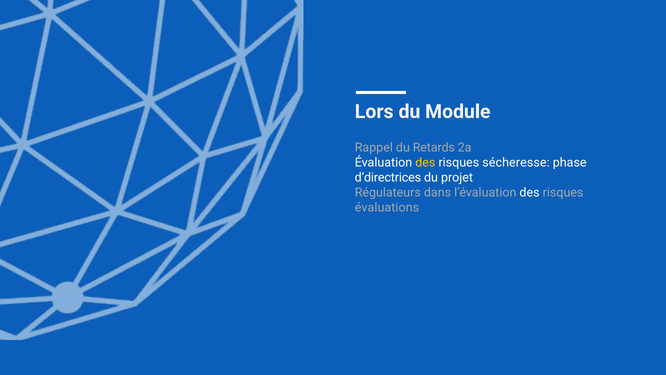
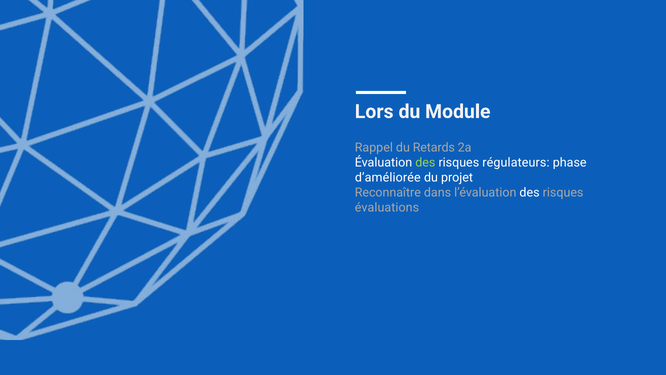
des colour: yellow -> light green (425, 162)
sécheresse: sécheresse -> régulateurs (516, 162)
d’directrices: d’directrices -> d’améliorée (388, 177)
Régulateurs: Régulateurs -> Reconnaître (388, 192)
